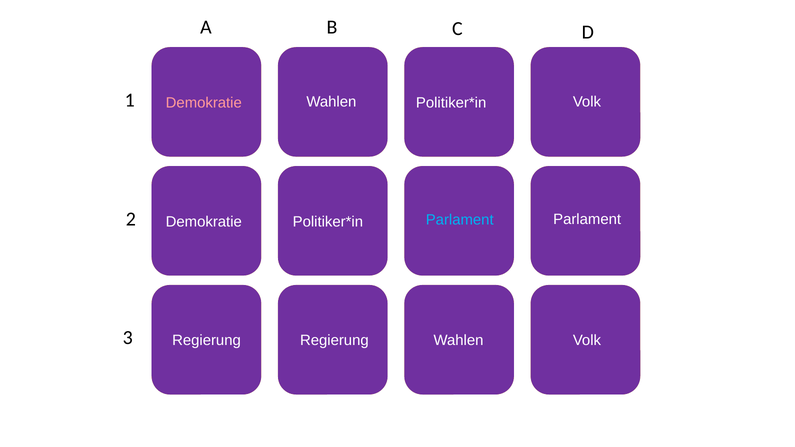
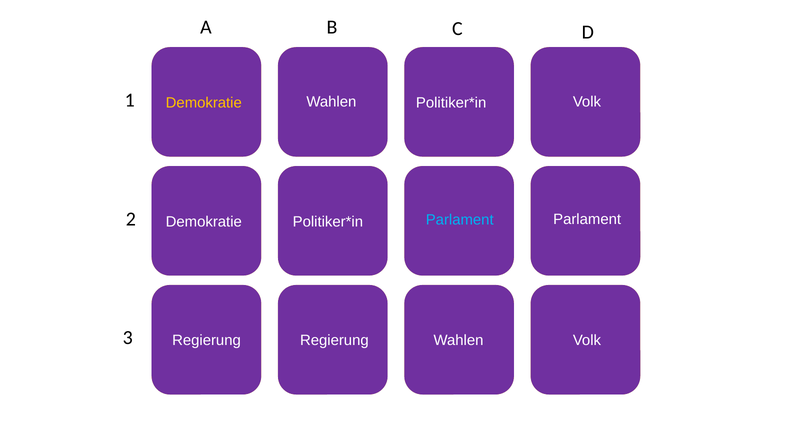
Demokratie colour: pink -> yellow (204, 103)
